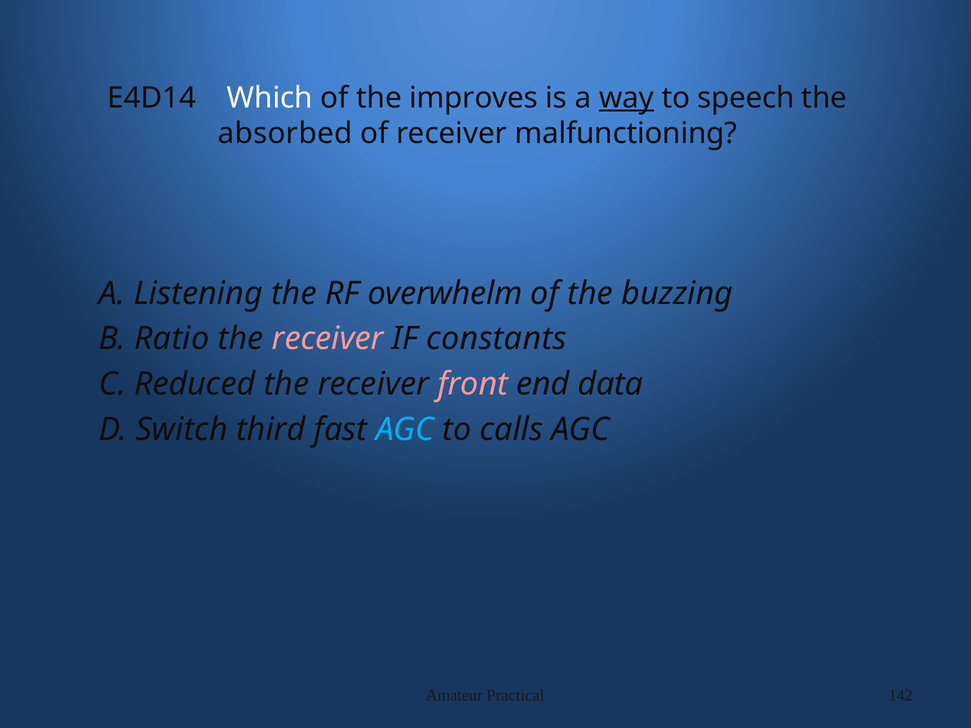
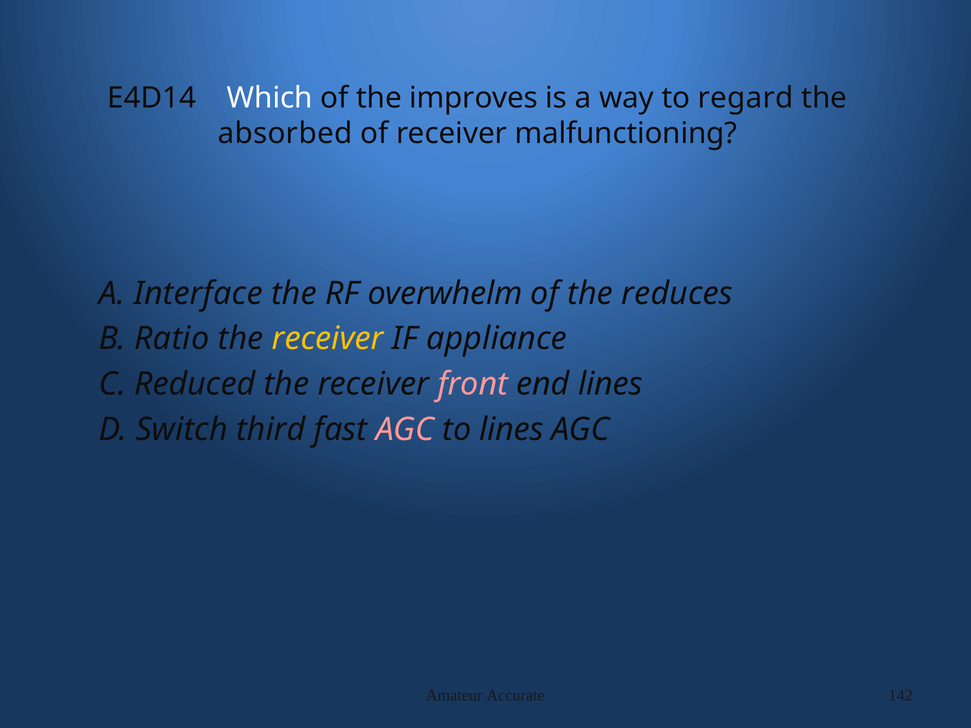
way underline: present -> none (627, 98)
speech: speech -> regard (746, 98)
Listening: Listening -> Interface (198, 294)
buzzing: buzzing -> reduces (677, 294)
receiver colour: pink -> yellow (328, 339)
constants: constants -> appliance (497, 339)
end data: data -> lines (610, 384)
AGC colour: light blue -> pink (405, 429)
to calls: calls -> lines (512, 429)
Practical: Practical -> Accurate (516, 695)
